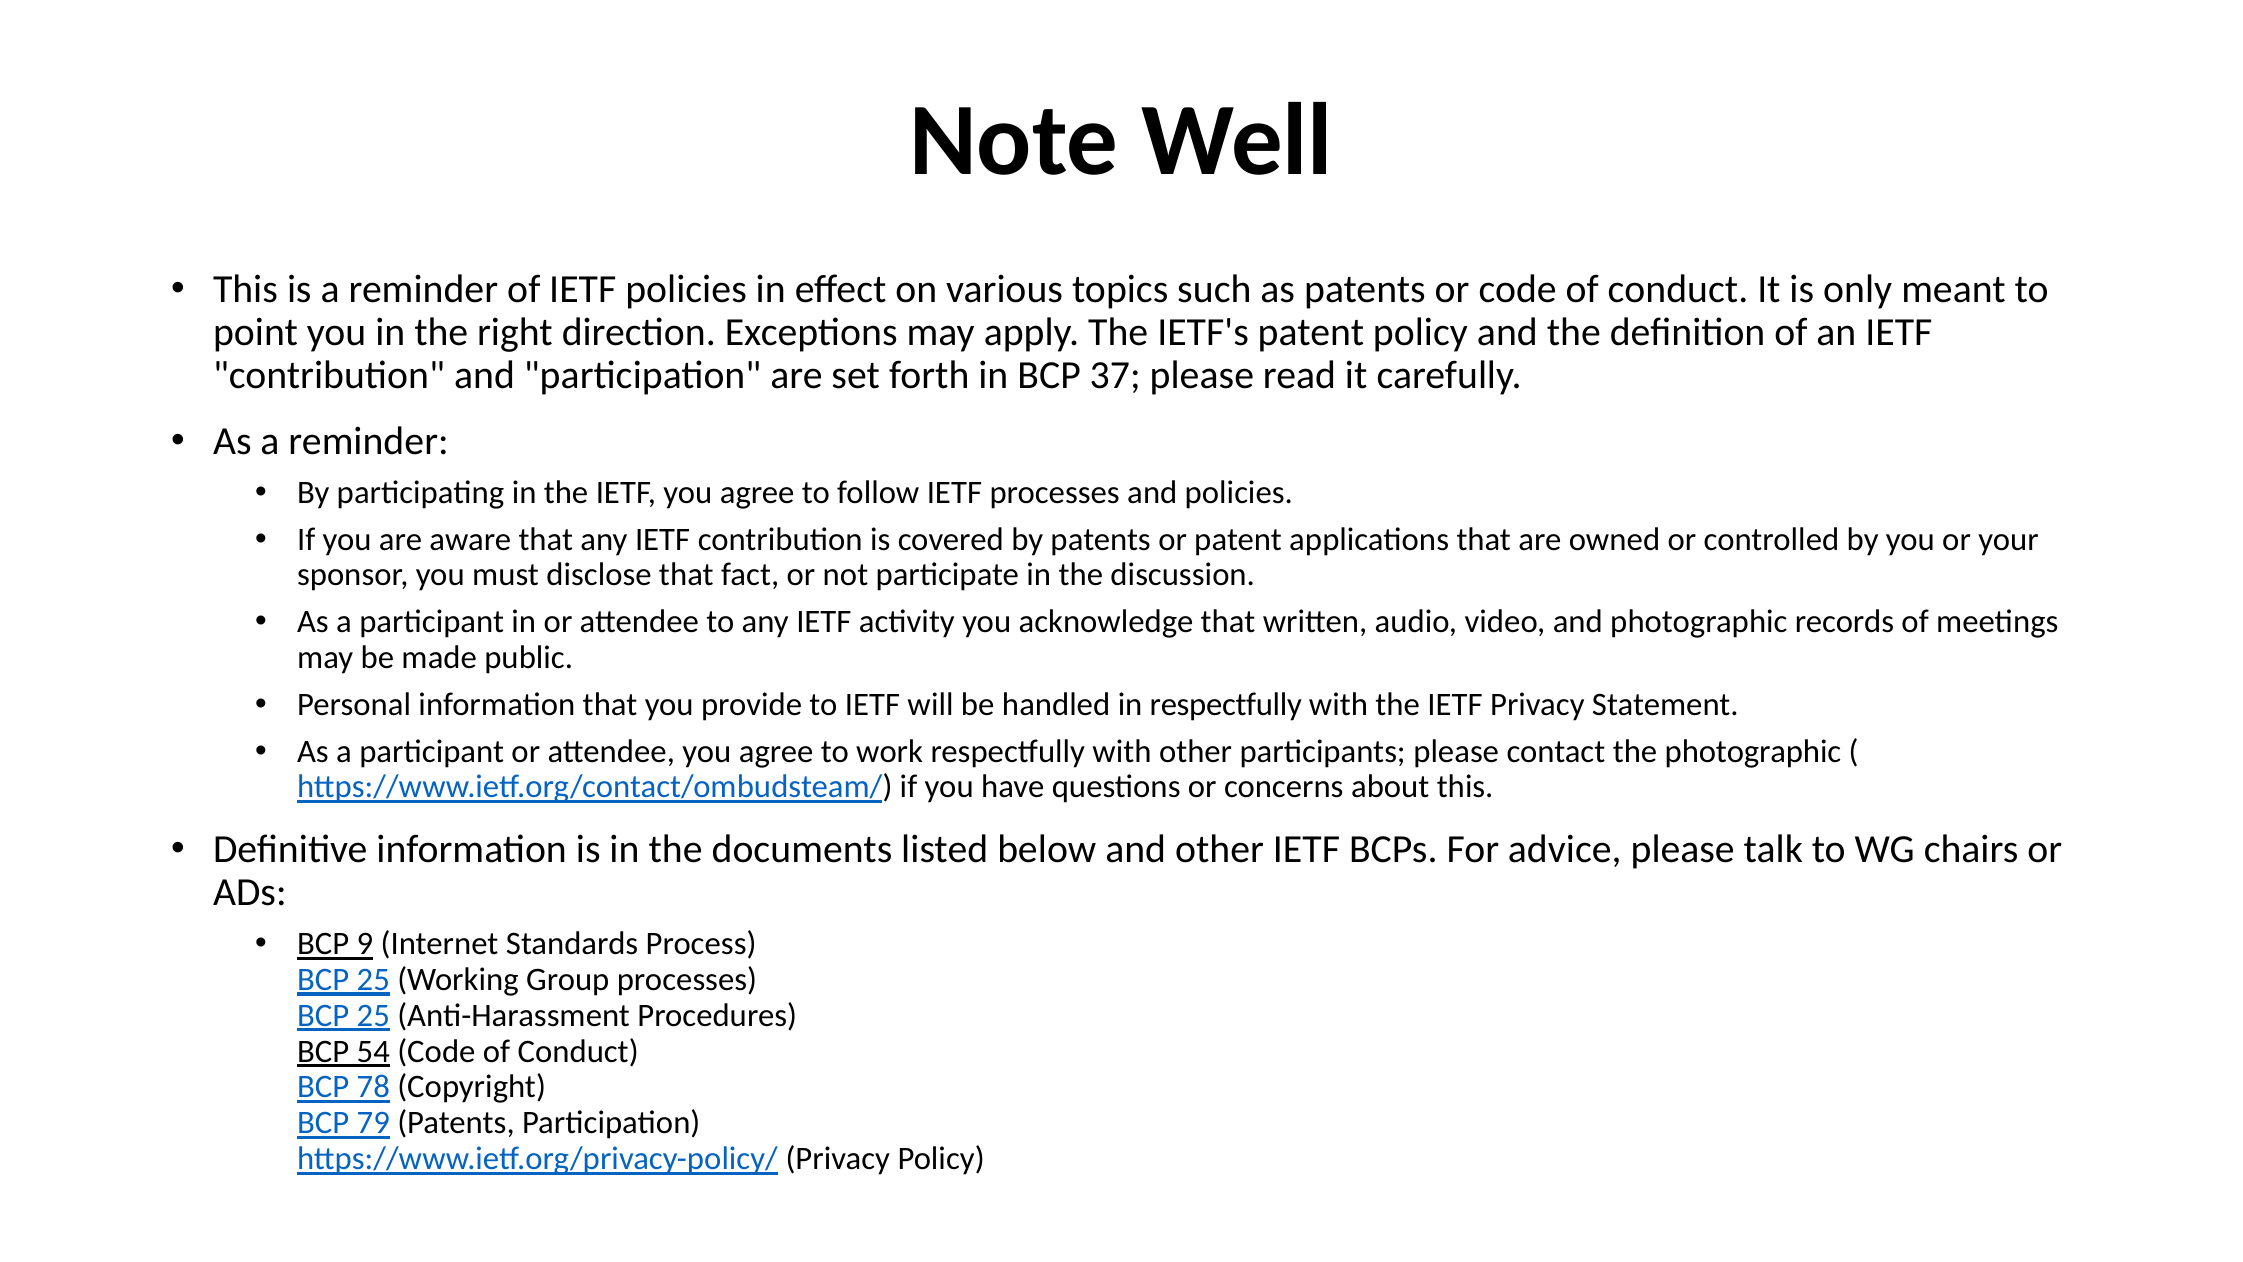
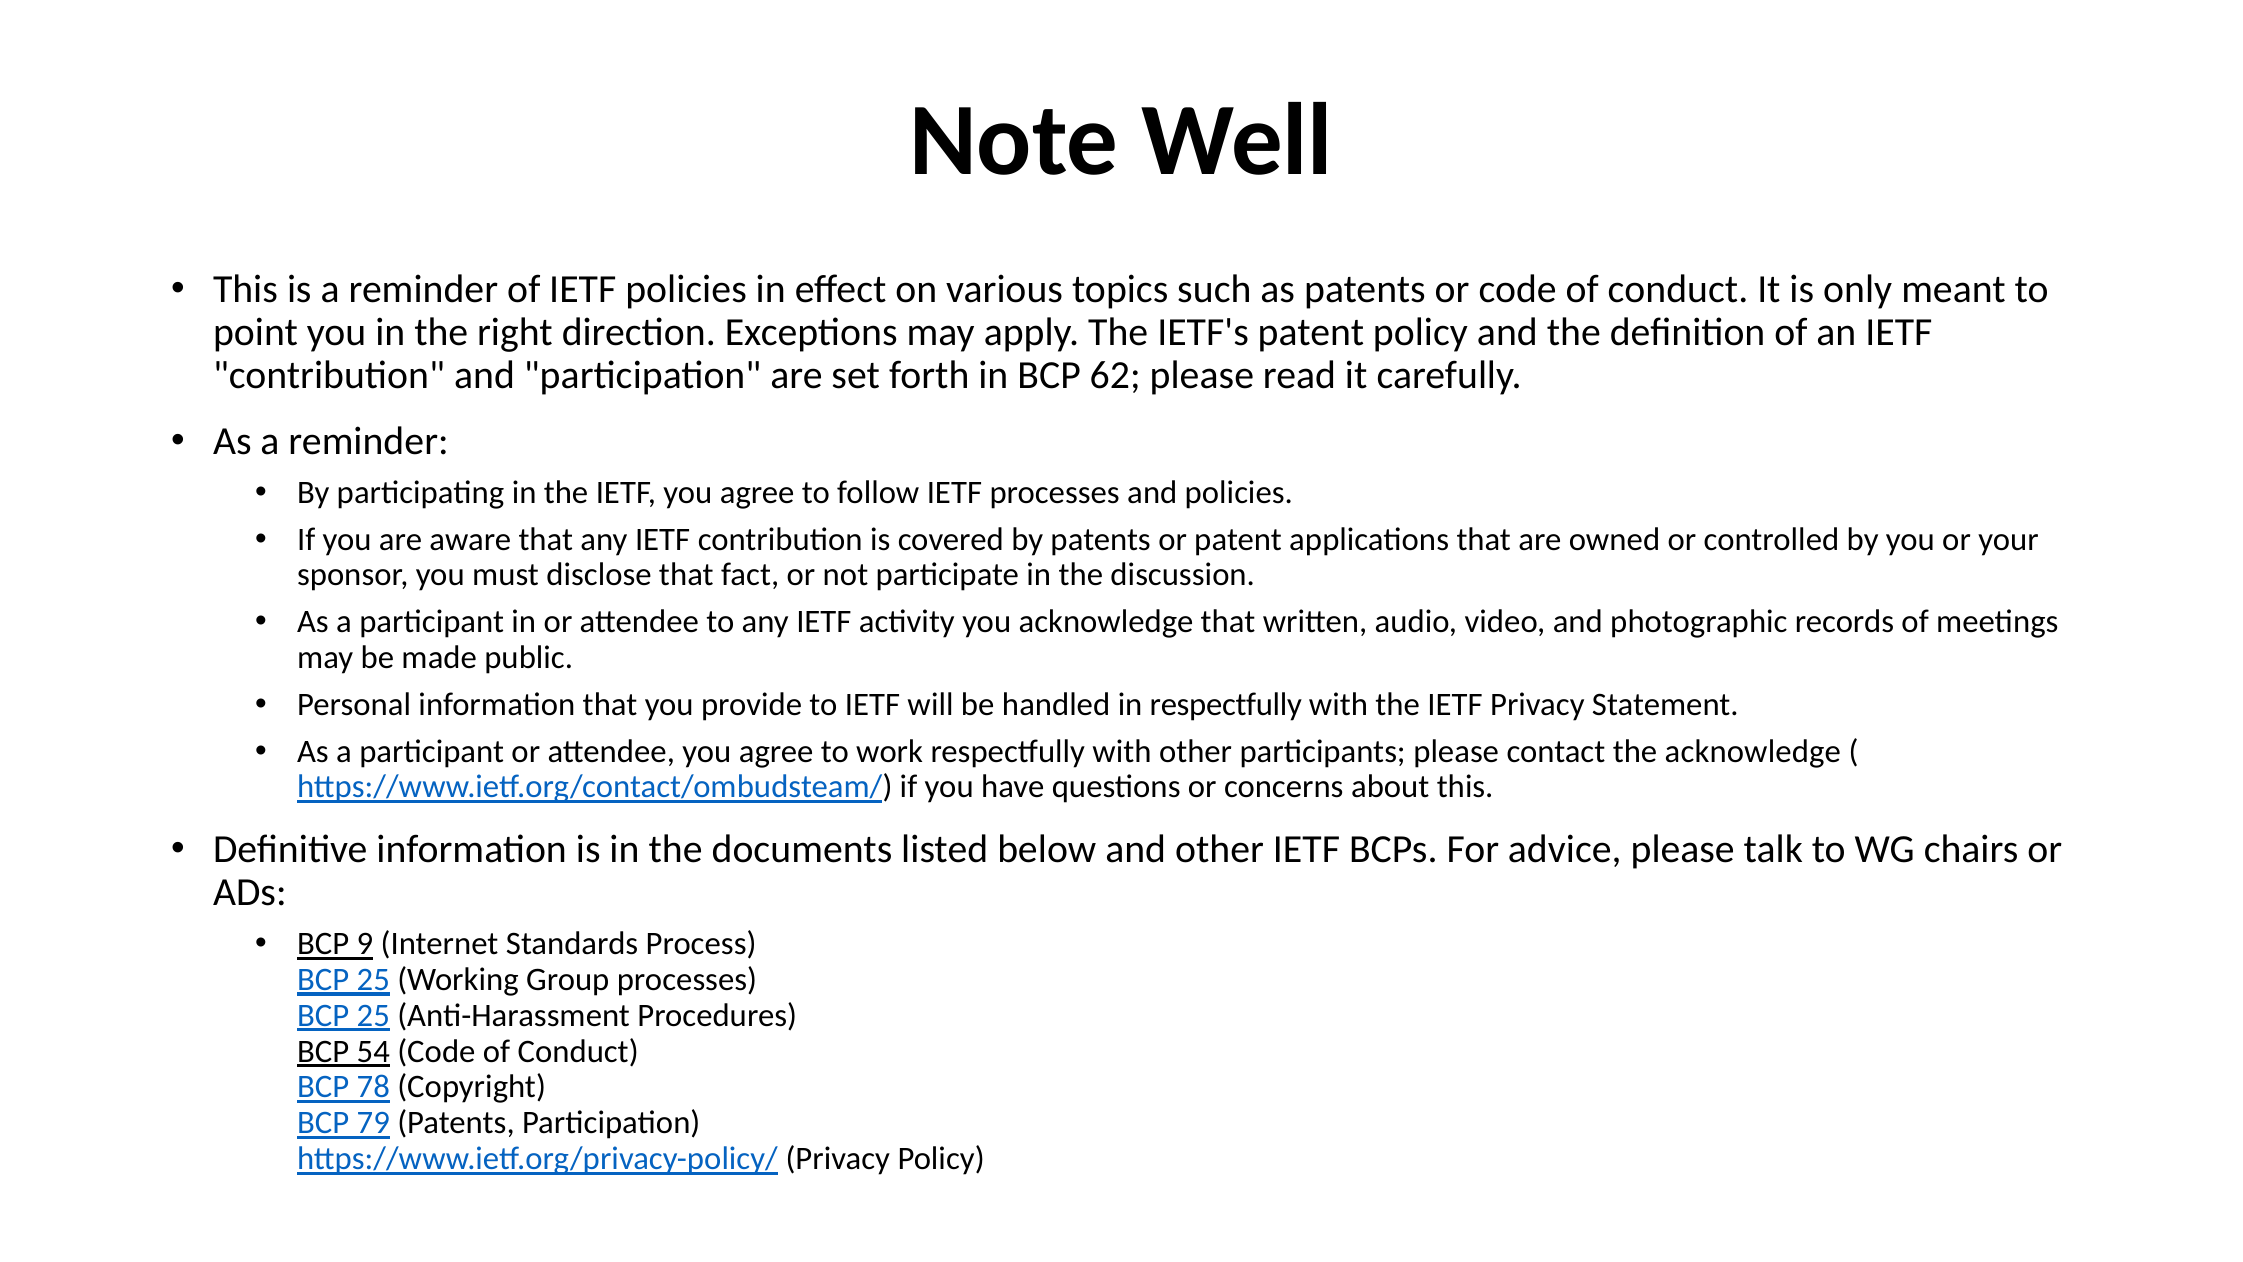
37: 37 -> 62 (1115, 375)
the photographic: photographic -> acknowledge (1753, 751)
